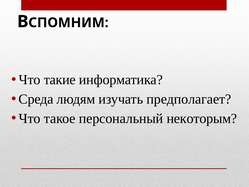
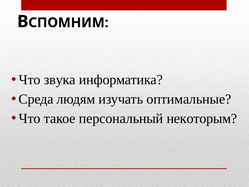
такие: такие -> звука (60, 80)
предполагает: предполагает -> оптимальные (189, 99)
